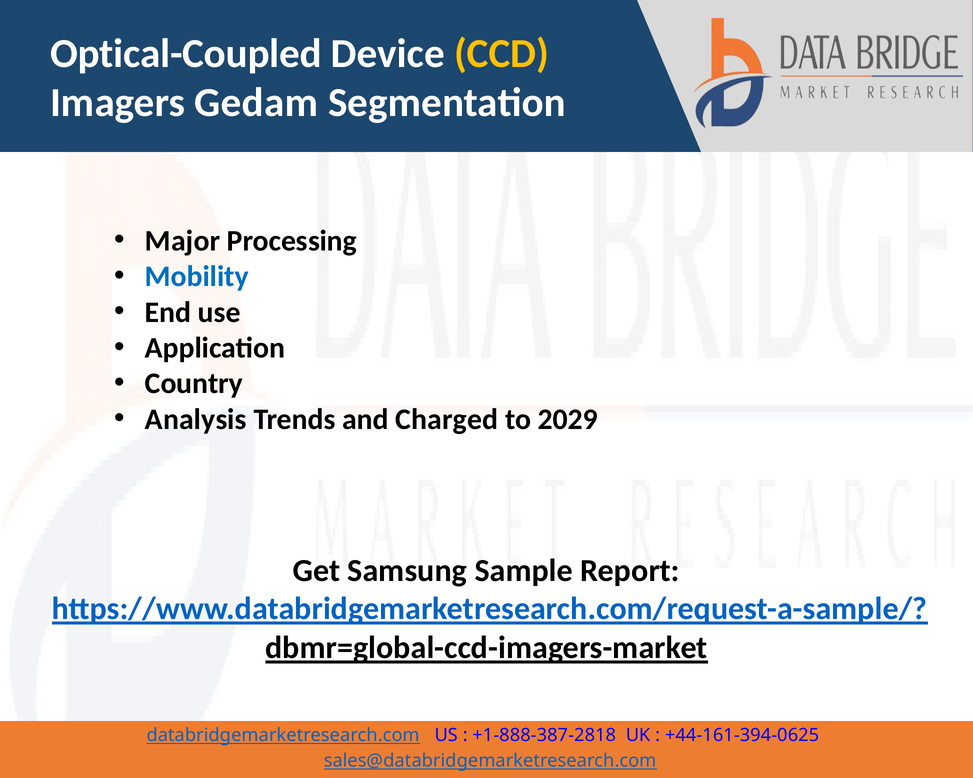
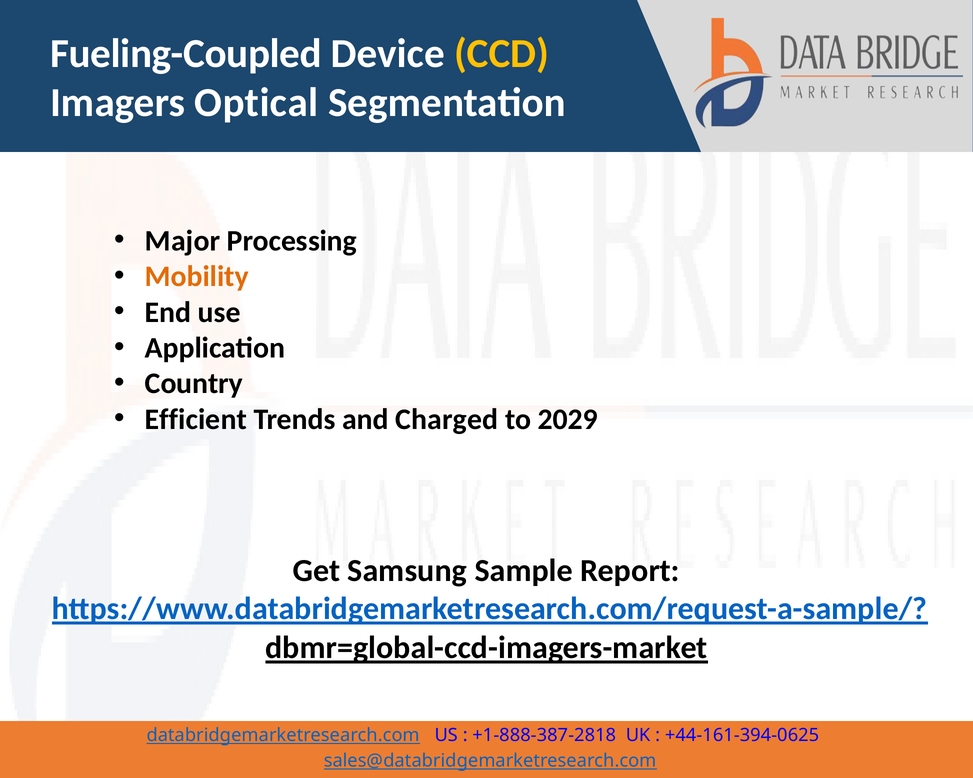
Optical-Coupled: Optical-Coupled -> Fueling-Coupled (186, 53)
Gedam: Gedam -> Optical (256, 103)
Mobility colour: blue -> orange (197, 277)
Analysis: Analysis -> Efficient (196, 420)
